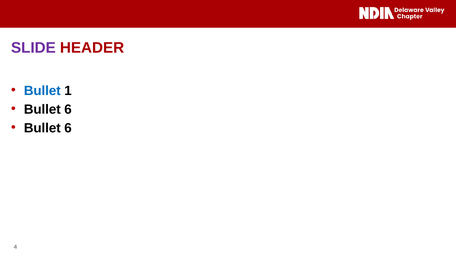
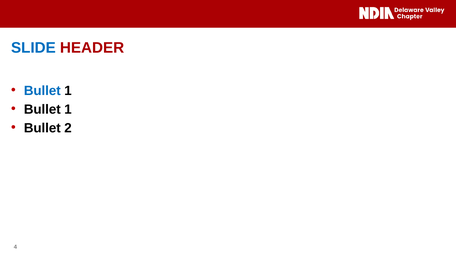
SLIDE colour: purple -> blue (33, 48)
6: 6 -> 1 (68, 109)
6: 6 -> 2 (68, 128)
